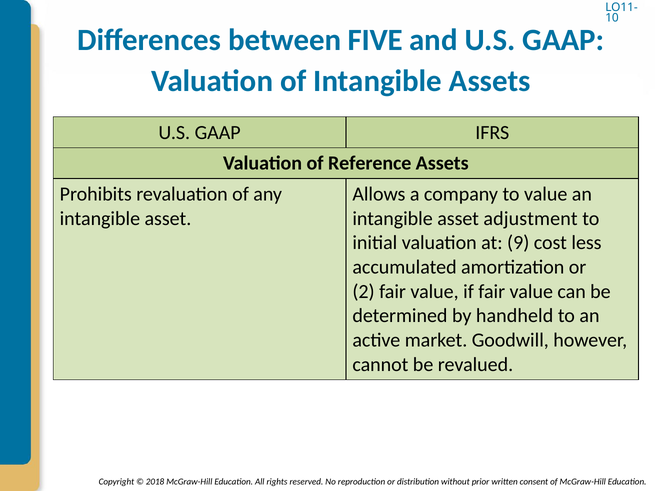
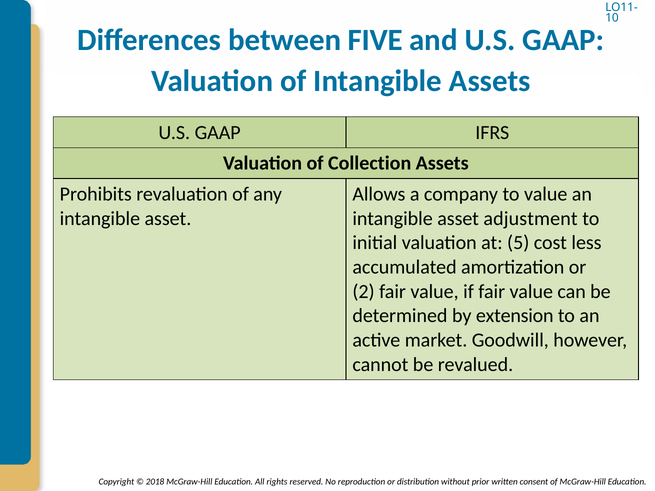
Reference: Reference -> Collection (370, 163)
9: 9 -> 5 (518, 243)
handheld: handheld -> extension (515, 316)
